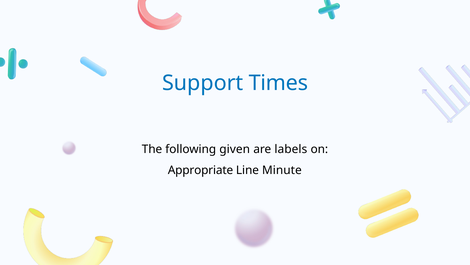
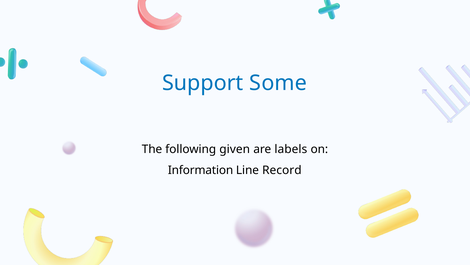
Times: Times -> Some (278, 83)
Appropriate: Appropriate -> Information (201, 170)
Minute: Minute -> Record (282, 170)
